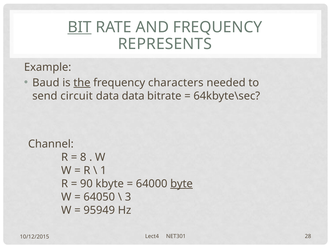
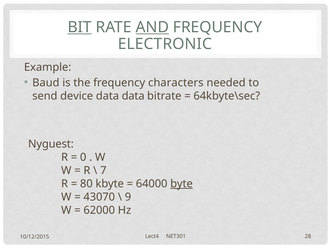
AND underline: none -> present (152, 27)
REPRESENTS: REPRESENTS -> ELECTRONIC (165, 44)
the underline: present -> none (82, 83)
circuit: circuit -> device (77, 96)
Channel: Channel -> Nyguest (51, 144)
8: 8 -> 0 (83, 157)
1: 1 -> 7 (103, 171)
90: 90 -> 80 (86, 184)
64050: 64050 -> 43070 (99, 197)
3: 3 -> 9 (128, 197)
95949: 95949 -> 62000 (99, 210)
